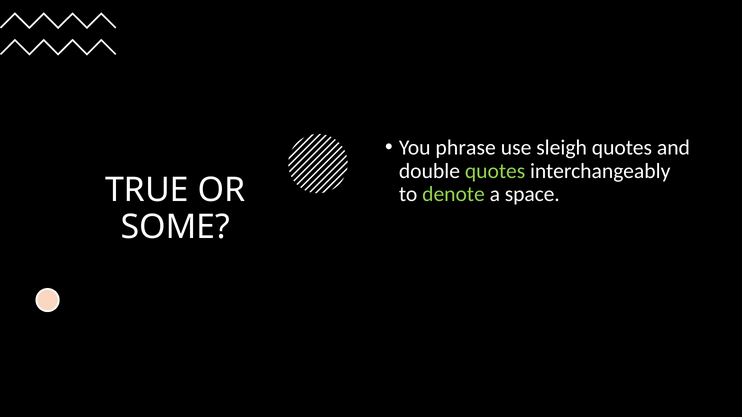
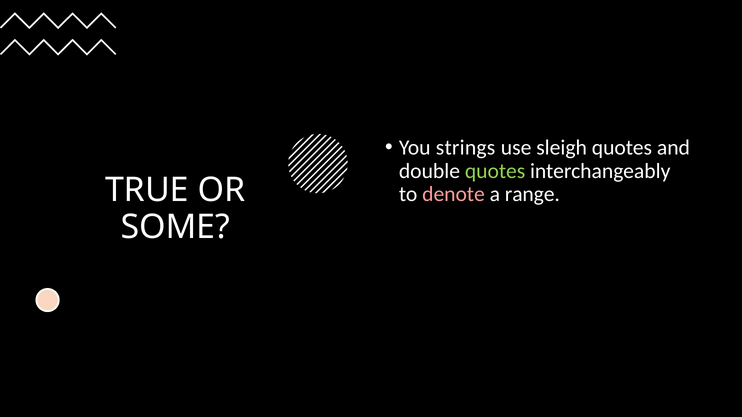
phrase: phrase -> strings (466, 148)
denote colour: light green -> pink (453, 194)
space: space -> range (532, 194)
